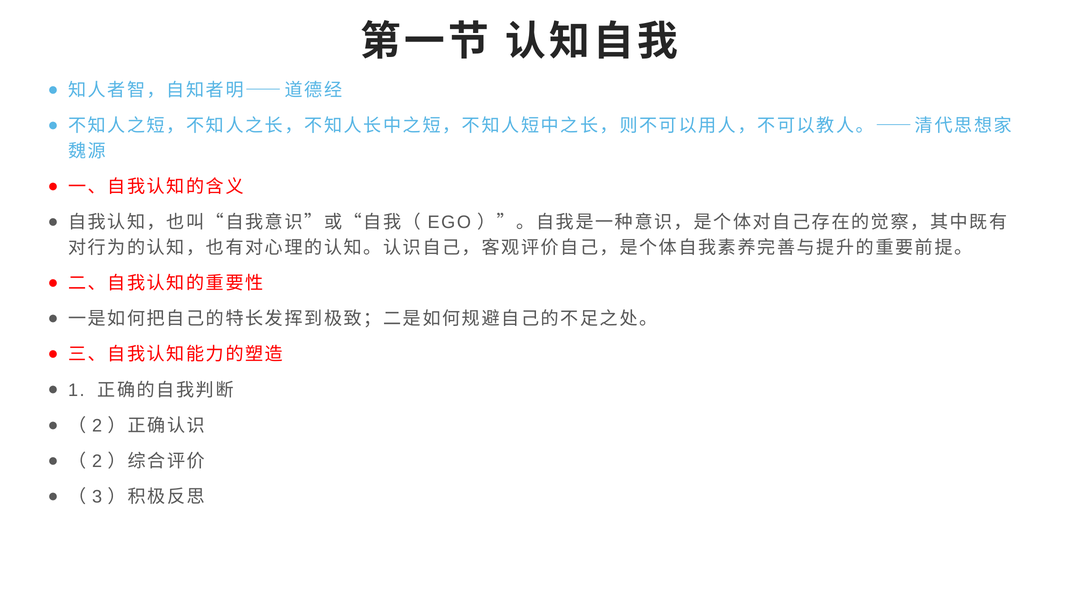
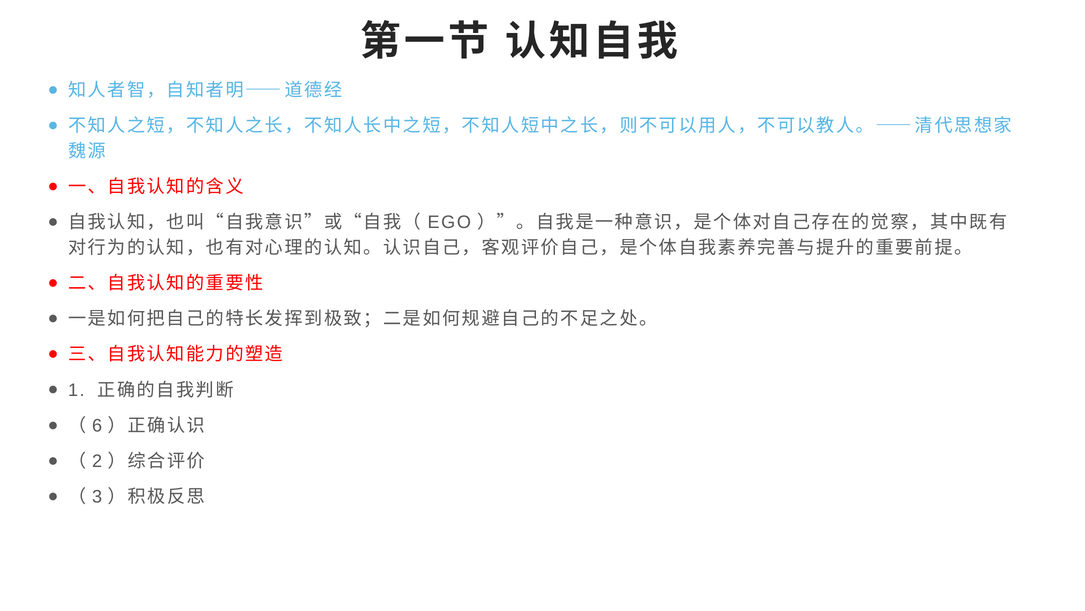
2: 2 -> 6 (97, 425)
